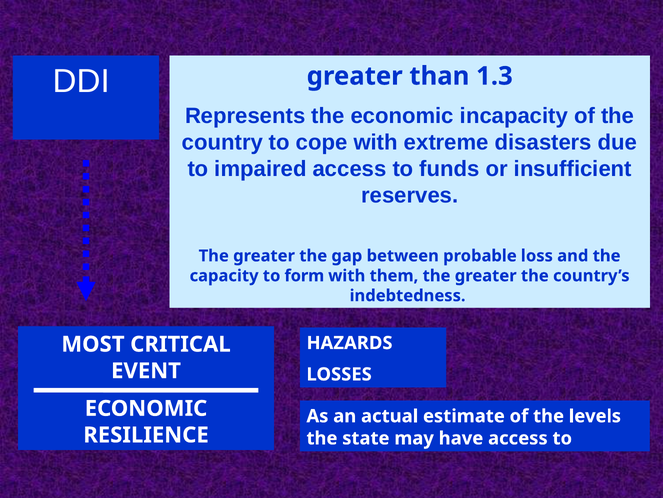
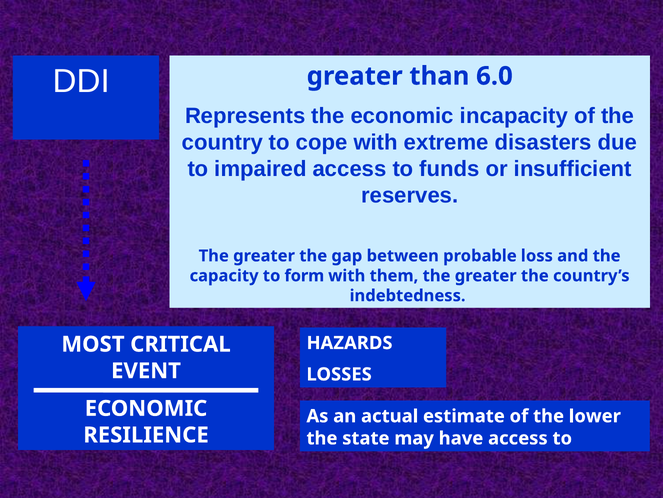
1.3: 1.3 -> 6.0 (494, 76)
levels: levels -> lower (595, 416)
